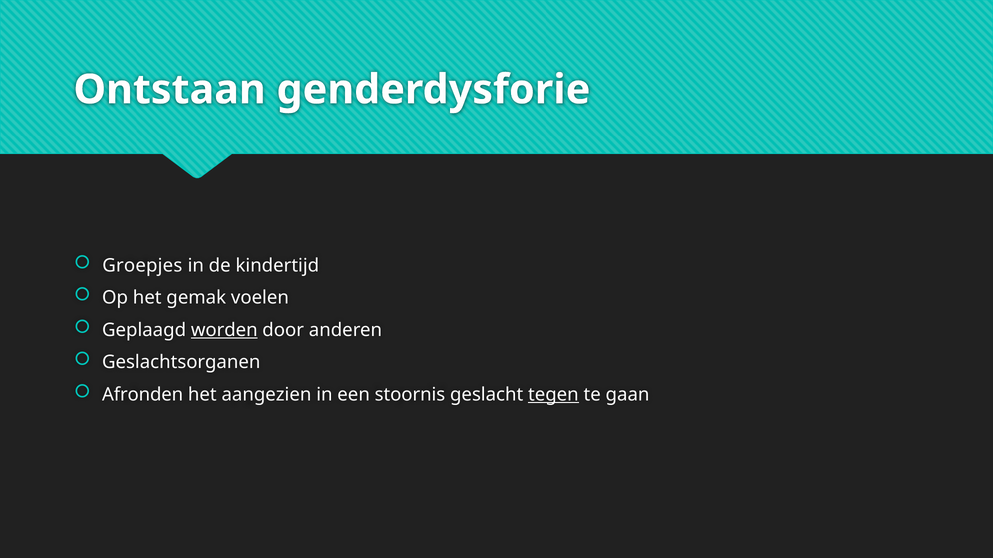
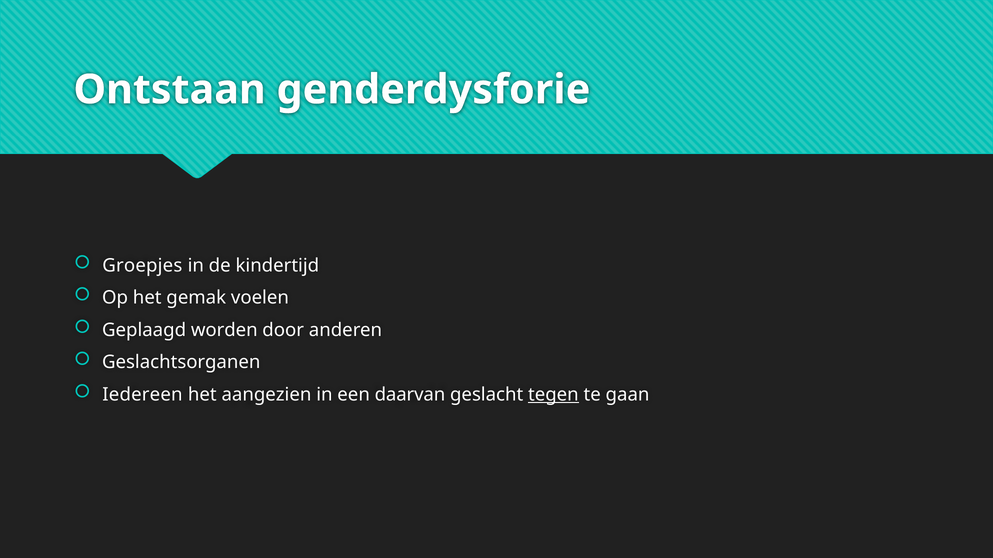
worden underline: present -> none (224, 330)
Afronden: Afronden -> Iedereen (142, 395)
stoornis: stoornis -> daarvan (410, 395)
